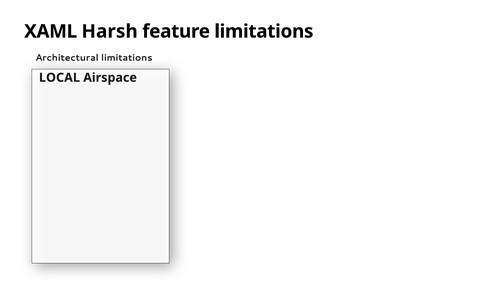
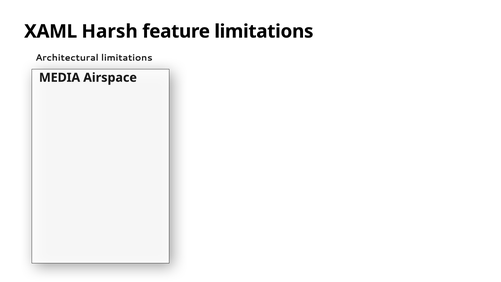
LOCAL: LOCAL -> MEDIA (60, 78)
